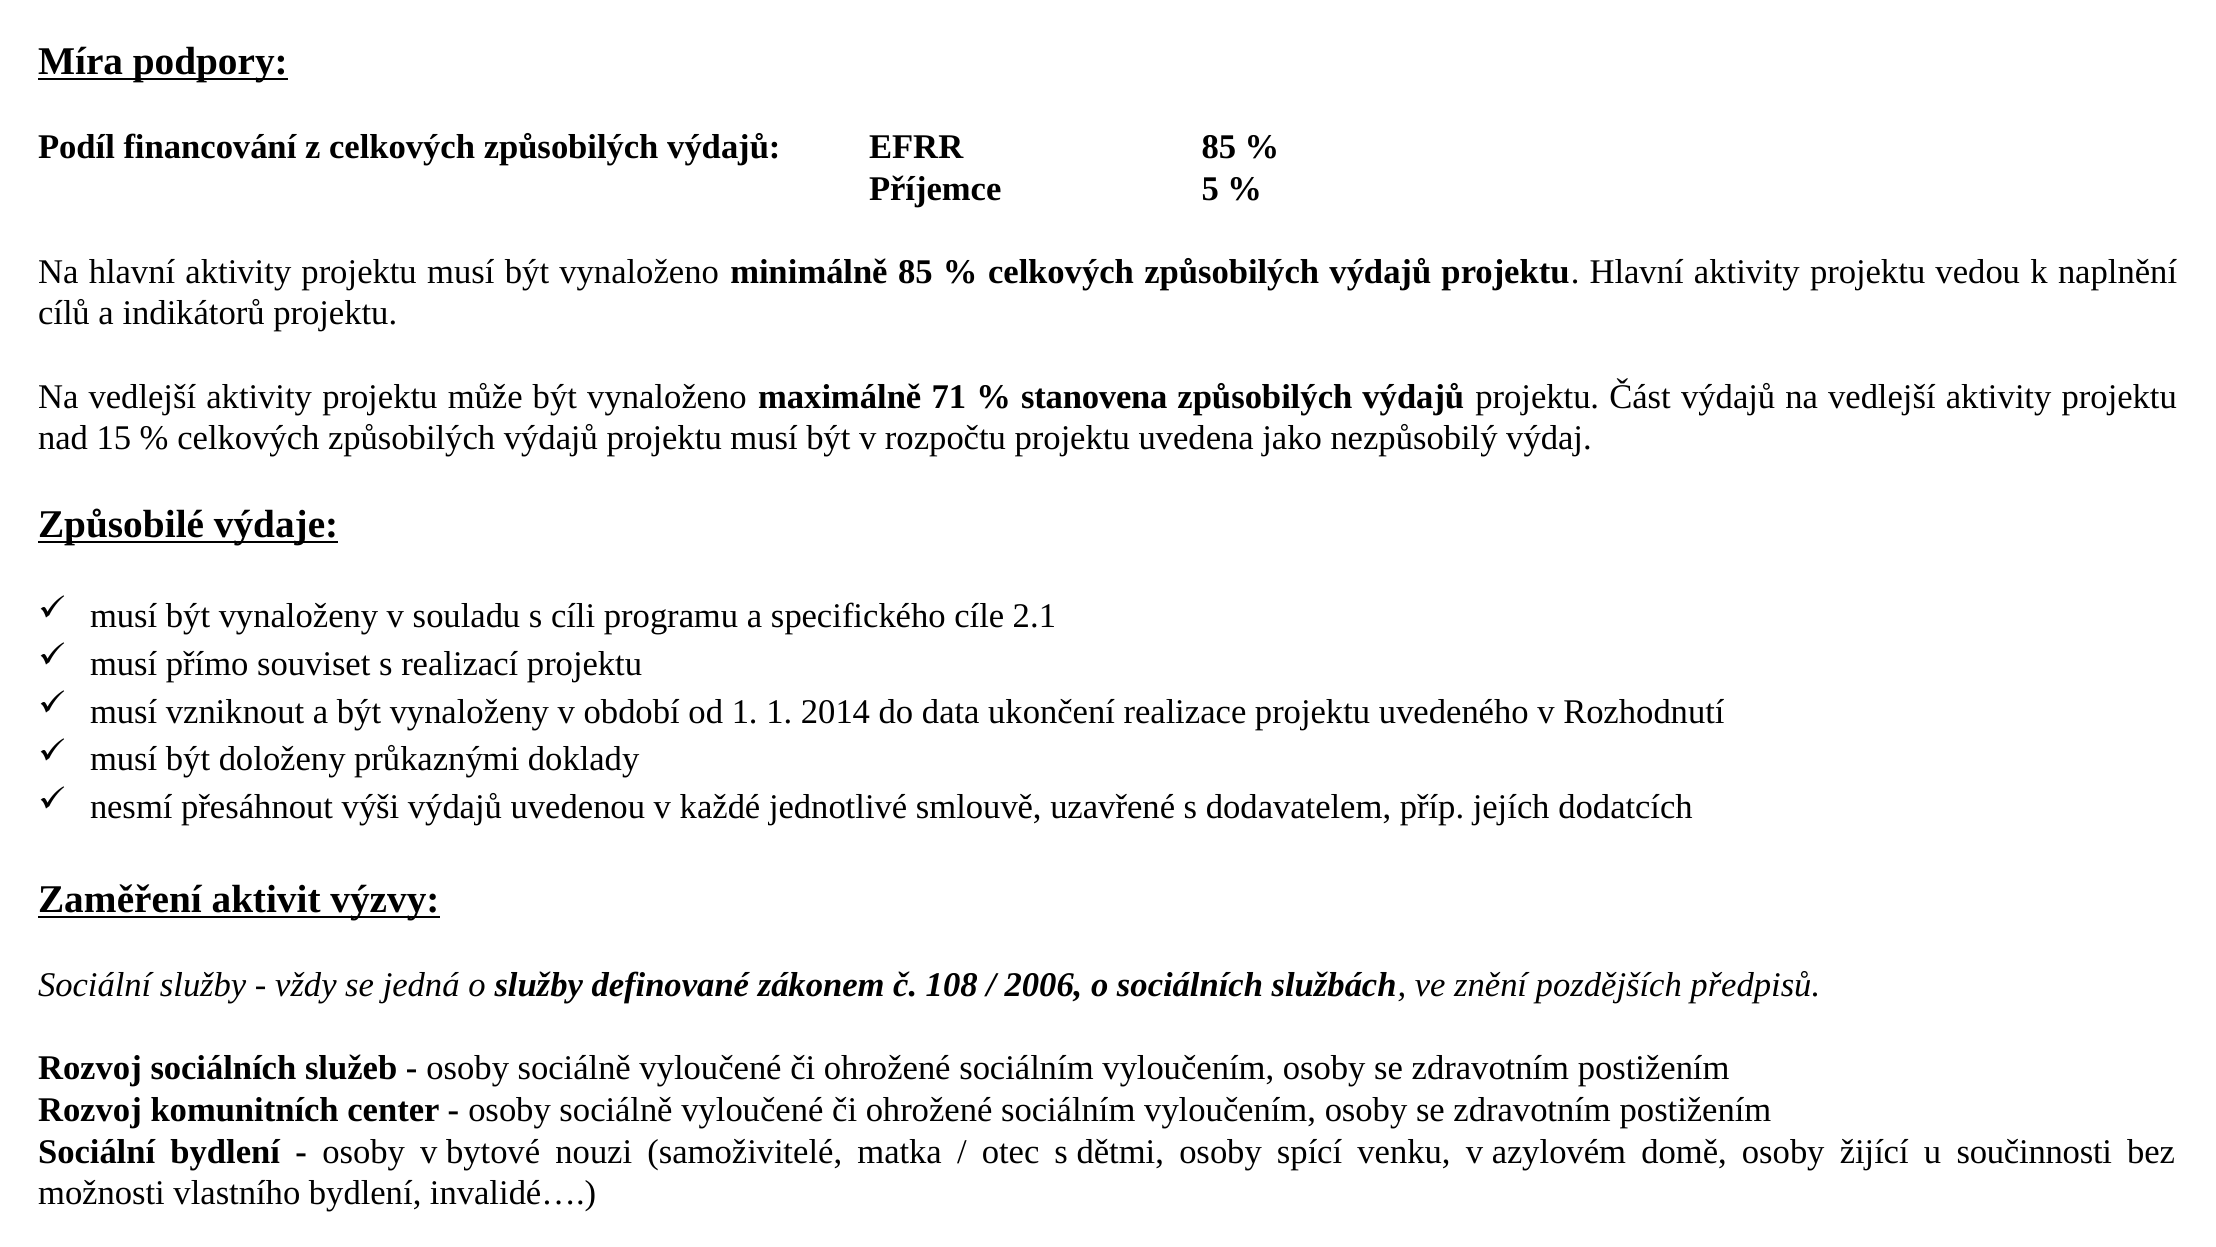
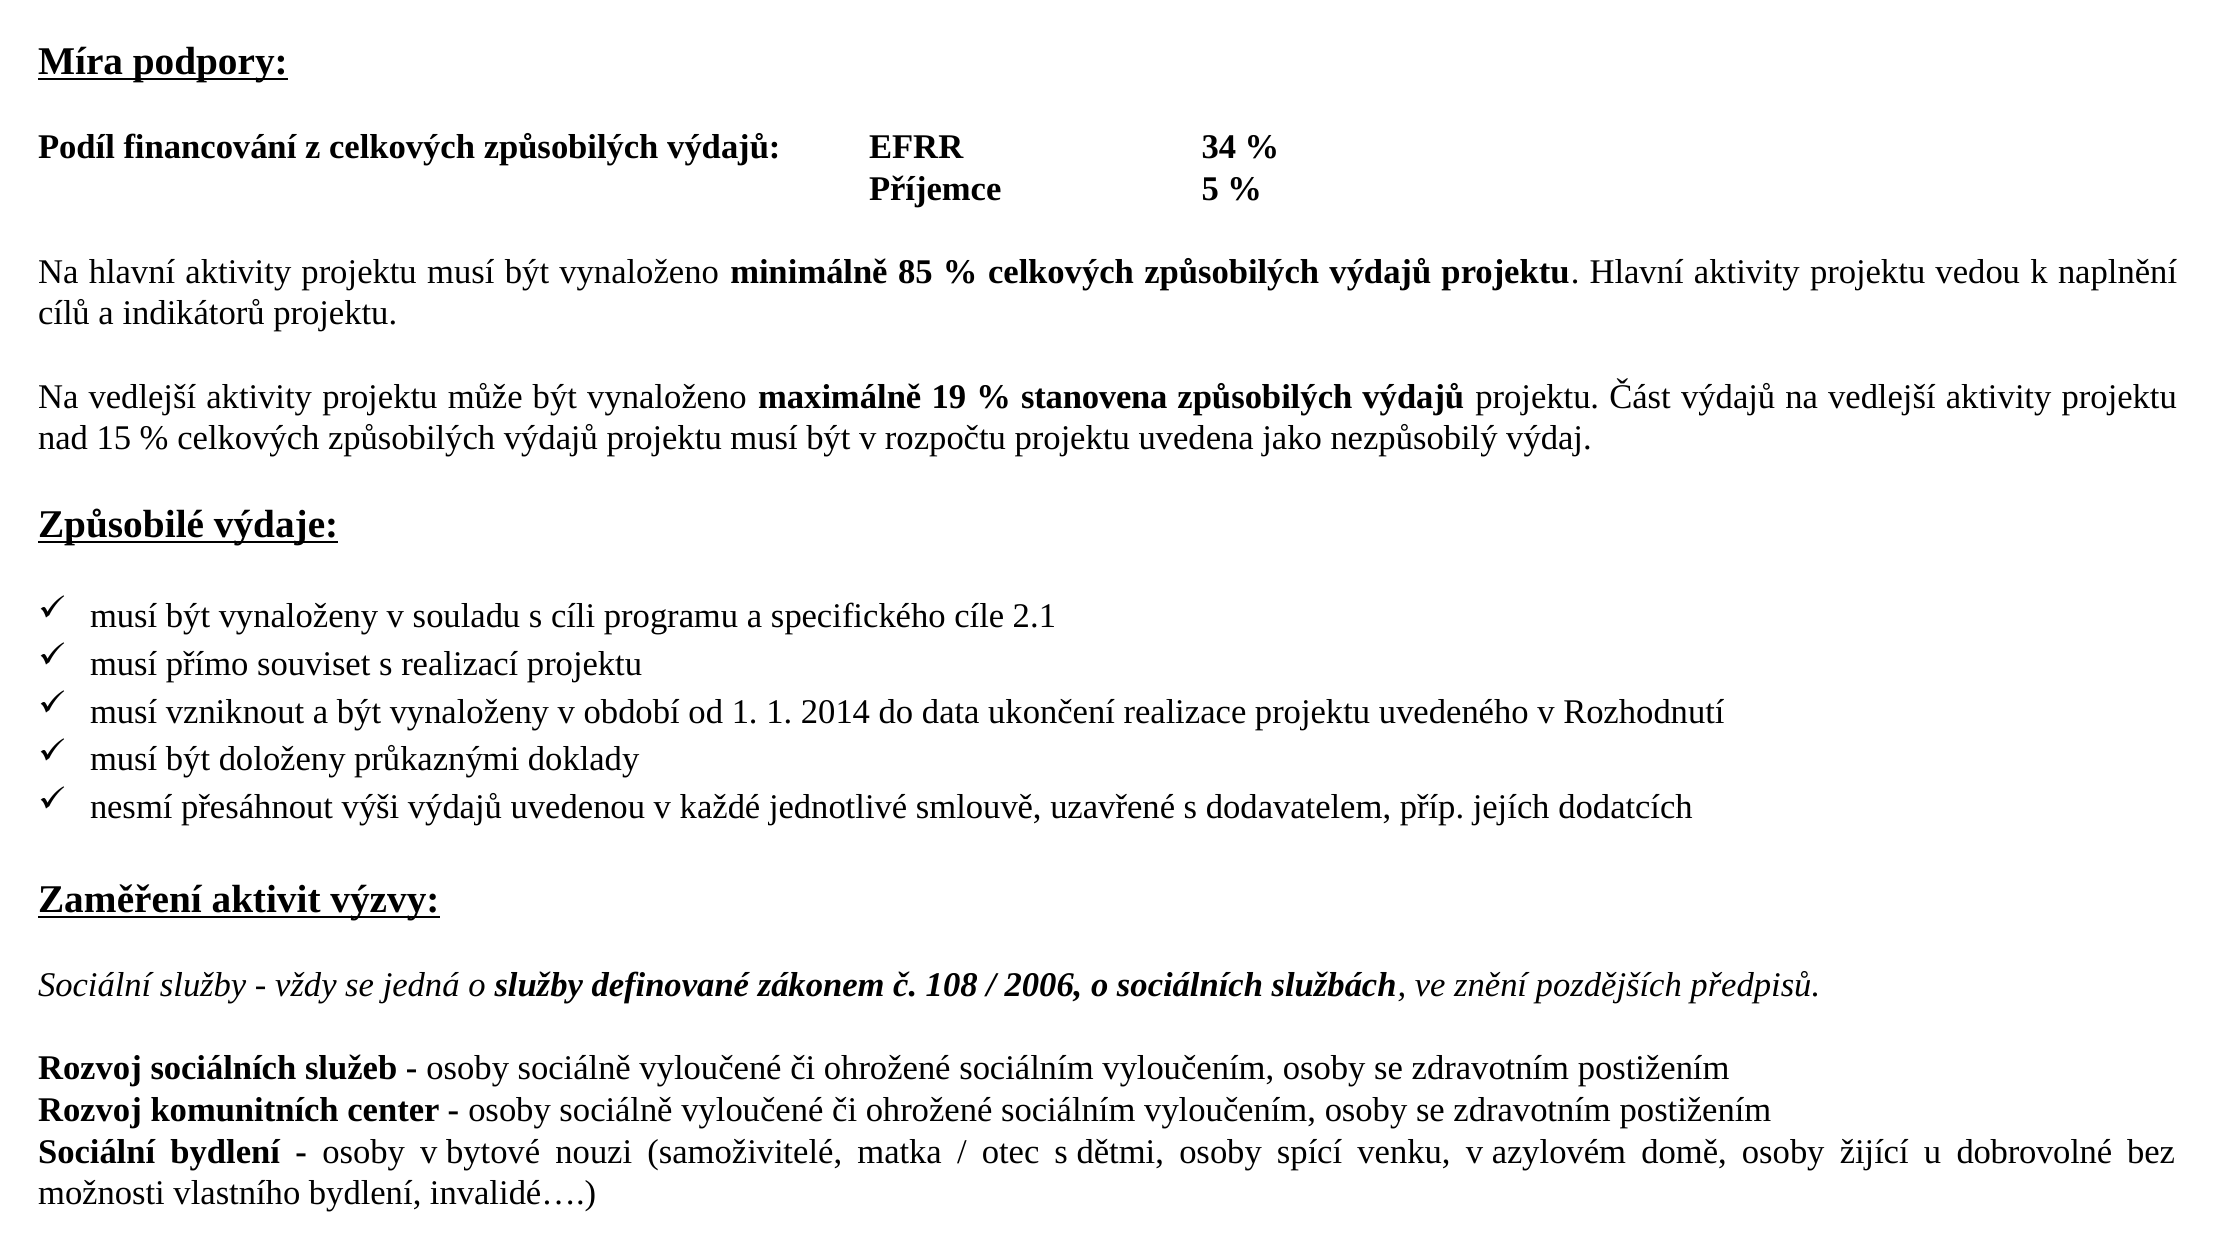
EFRR 85: 85 -> 34 (1219, 147)
71: 71 -> 19 (949, 396)
součinnosti: součinnosti -> dobrovolné (2034, 1151)
